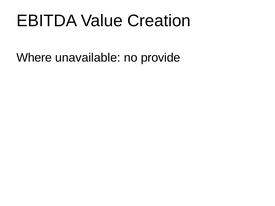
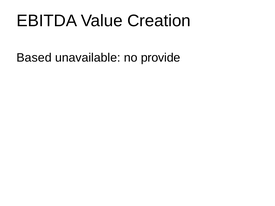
Where: Where -> Based (34, 58)
